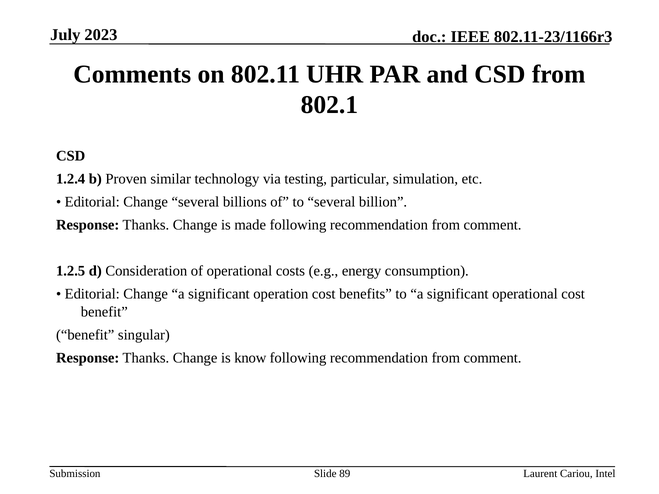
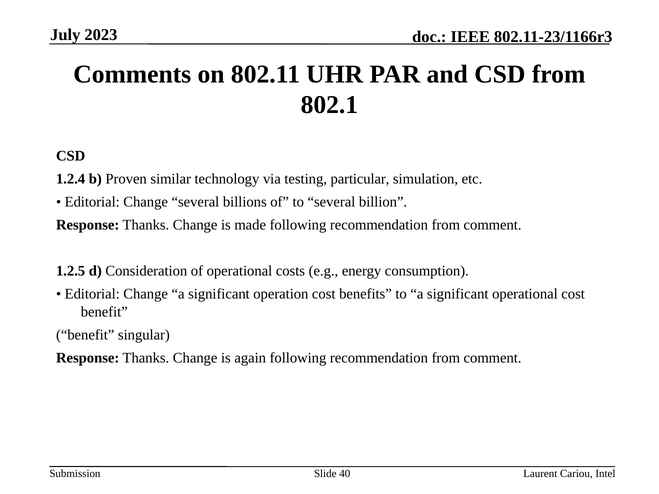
know: know -> again (250, 358)
89: 89 -> 40 (345, 474)
